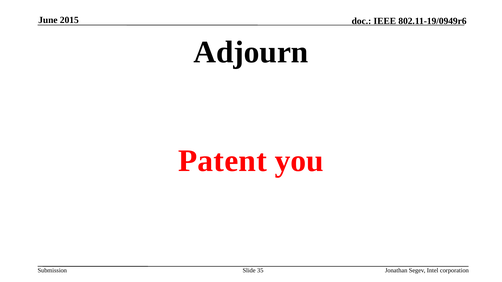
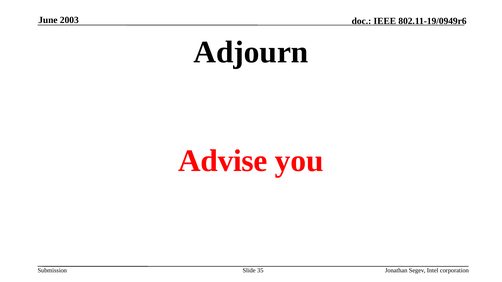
2015: 2015 -> 2003 (69, 20)
Patent: Patent -> Advise (223, 161)
